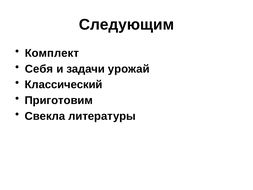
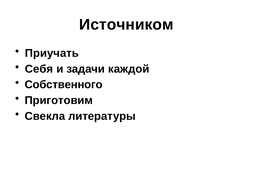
Следующим: Следующим -> Источником (126, 24)
Комплект: Комплект -> Приучать (52, 53)
урожай: урожай -> каждой (129, 69)
Классический: Классический -> Собственного (64, 85)
